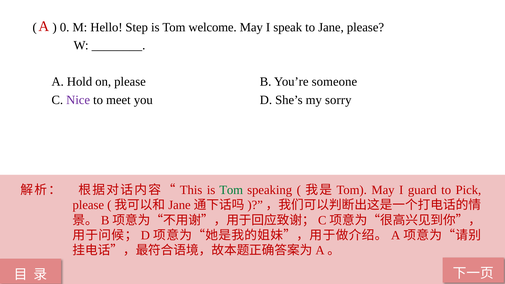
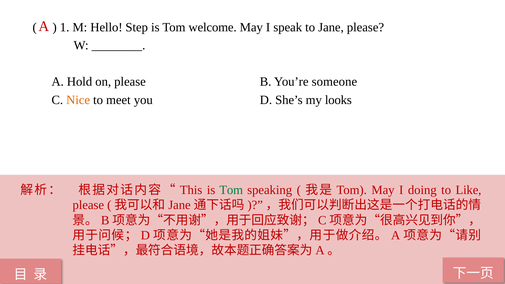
0: 0 -> 1 (65, 27)
Nice colour: purple -> orange (78, 100)
sorry: sorry -> looks (338, 100)
guard: guard -> doing (422, 190)
Pick: Pick -> Like (469, 190)
